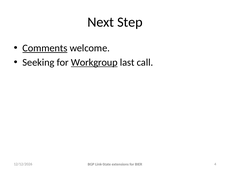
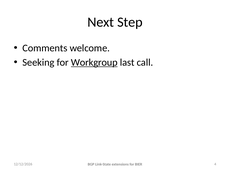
Comments underline: present -> none (45, 48)
